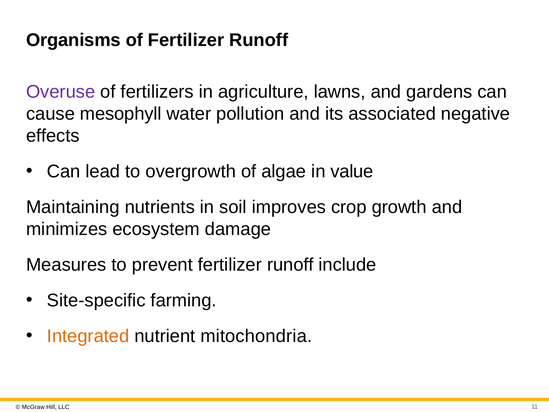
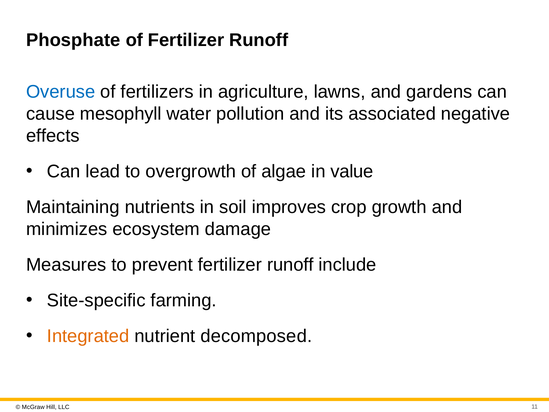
Organisms: Organisms -> Phosphate (73, 40)
Overuse colour: purple -> blue (61, 92)
mitochondria: mitochondria -> decomposed (256, 336)
